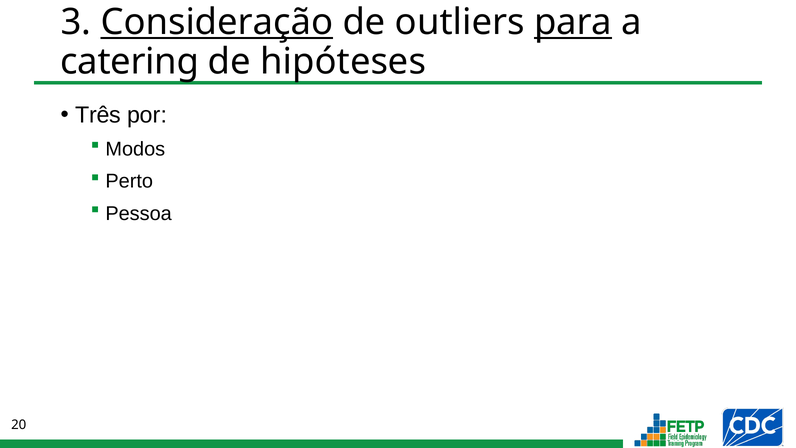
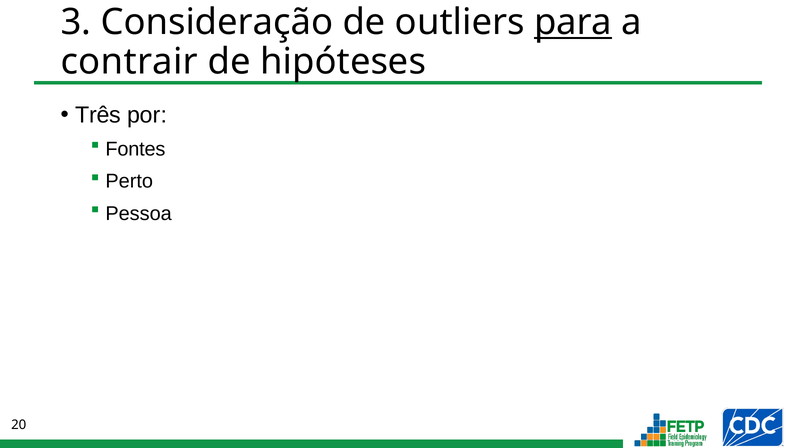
Consideração underline: present -> none (217, 22)
catering: catering -> contrair (129, 62)
Modos: Modos -> Fontes (135, 149)
